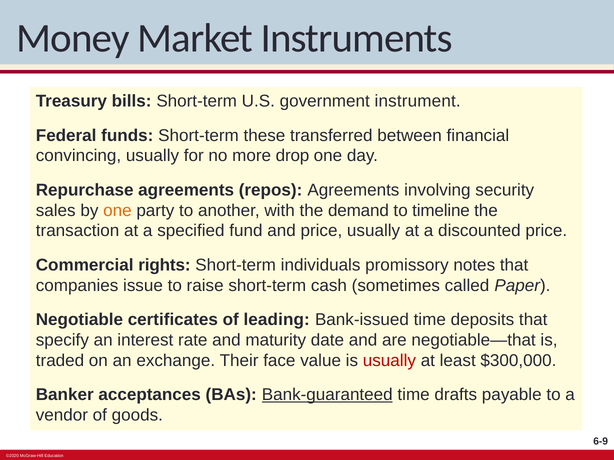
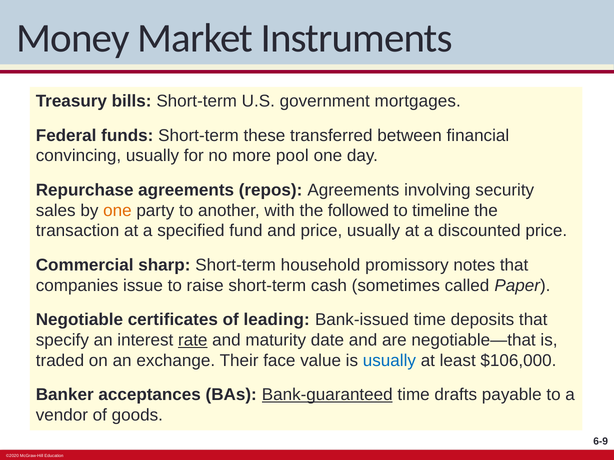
instrument: instrument -> mortgages (418, 101)
drop: drop -> pool (292, 156)
demand: demand -> followed (358, 211)
rights: rights -> sharp (164, 265)
individuals: individuals -> household (321, 265)
rate underline: none -> present (193, 340)
usually colour: red -> blue (389, 361)
$300,000: $300,000 -> $106,000 (518, 361)
